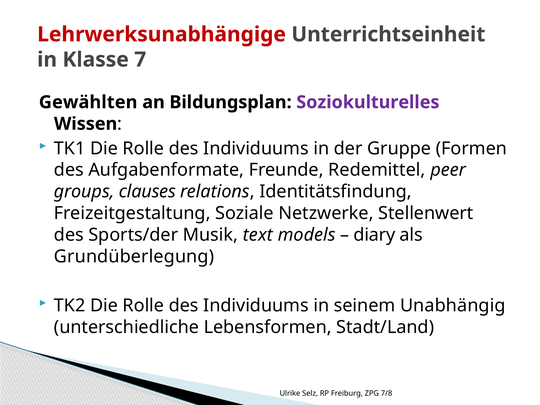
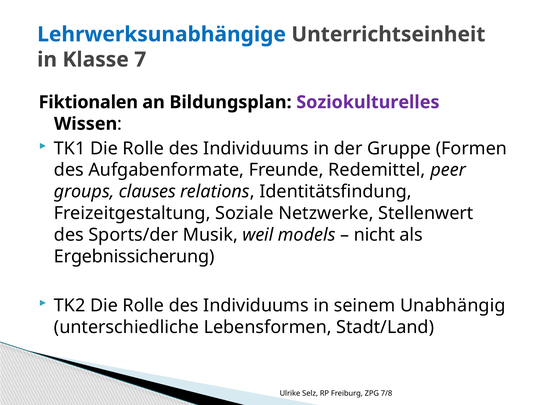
Lehrwerksunabhängige colour: red -> blue (162, 34)
Gewählten: Gewählten -> Fiktionalen (88, 102)
text: text -> weil (258, 235)
diary: diary -> nicht (374, 235)
Grundüberlegung: Grundüberlegung -> Ergebnissicherung (134, 256)
